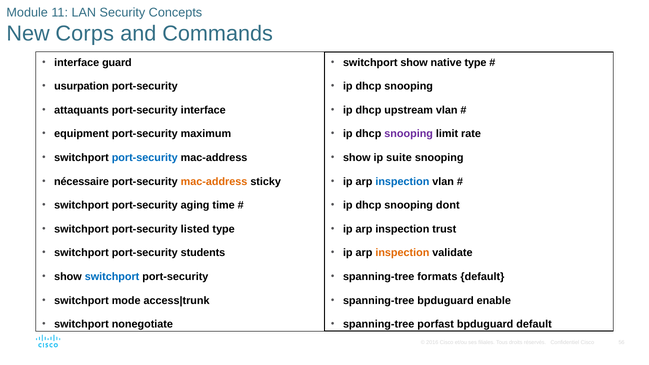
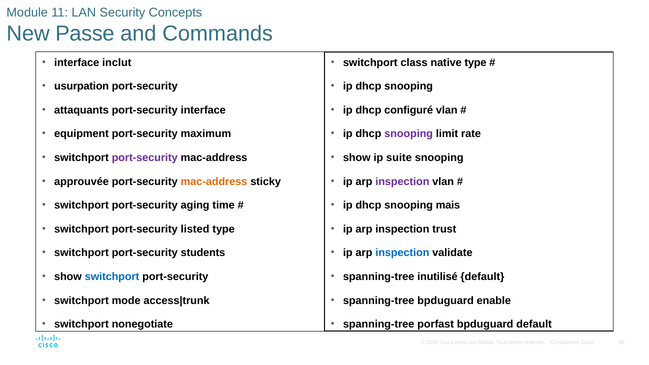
Corps: Corps -> Passe (85, 34)
guard: guard -> inclut (117, 62)
switchport show: show -> class (414, 62)
upstream: upstream -> configuré (409, 110)
port-security colour: blue -> purple (145, 158)
nécessaire: nécessaire -> approuvée (81, 182)
inspection colour: blue -> purple (402, 182)
dont: dont -> mais (448, 205)
inspection colour: orange -> blue (402, 253)
formats: formats -> inutilisé (437, 277)
